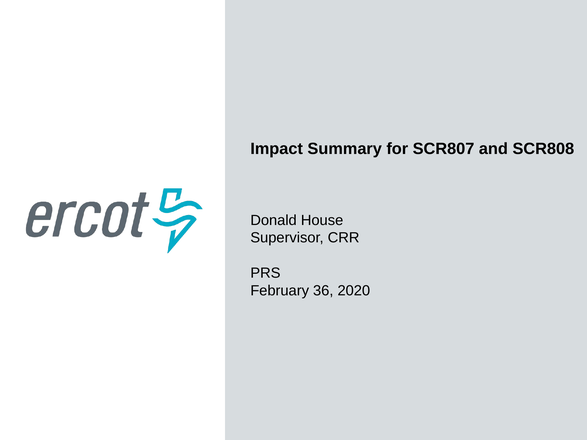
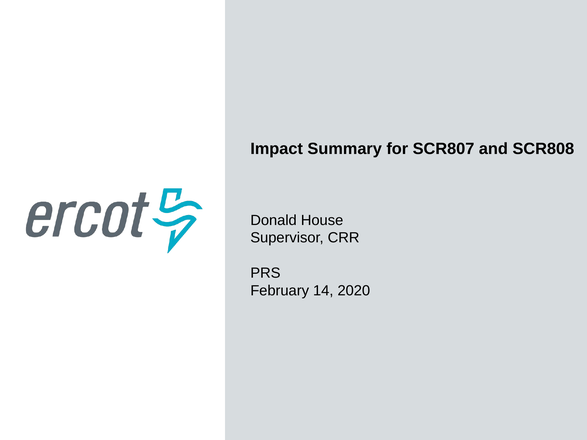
36: 36 -> 14 (323, 291)
